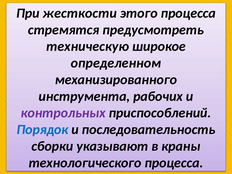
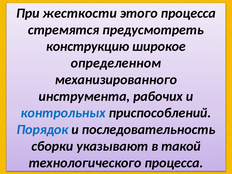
техническую: техническую -> конструкцию (88, 46)
контрольных colour: purple -> blue (63, 113)
краны: краны -> такой (181, 146)
